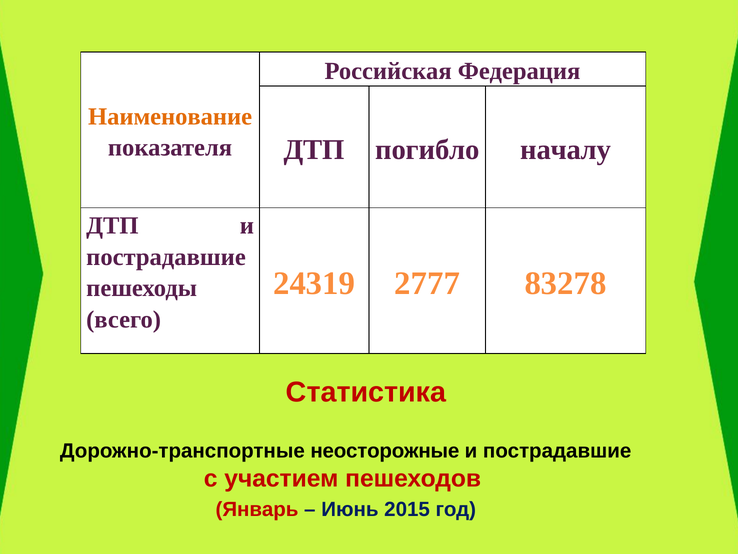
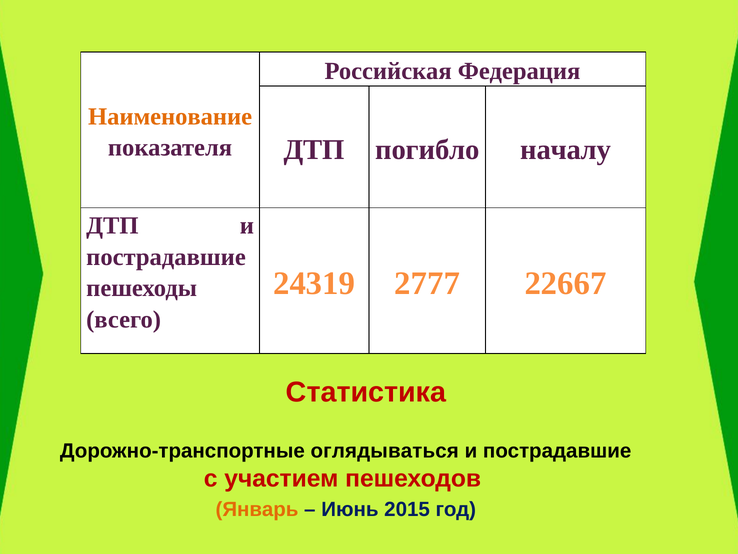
83278: 83278 -> 22667 (566, 283)
неосторожные: неосторожные -> оглядываться (385, 451)
Январь colour: red -> orange (257, 509)
